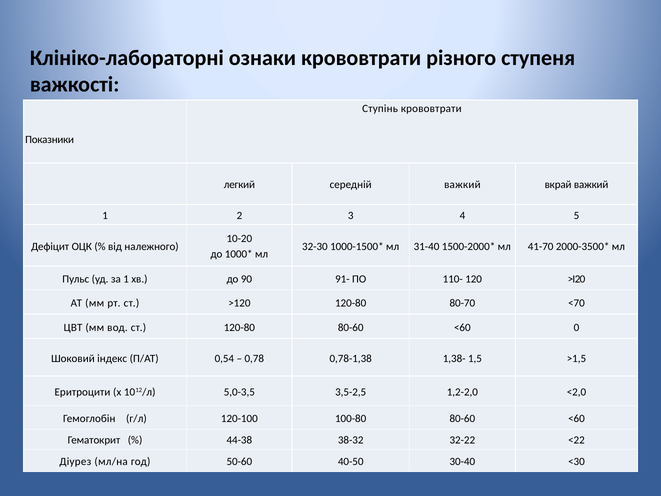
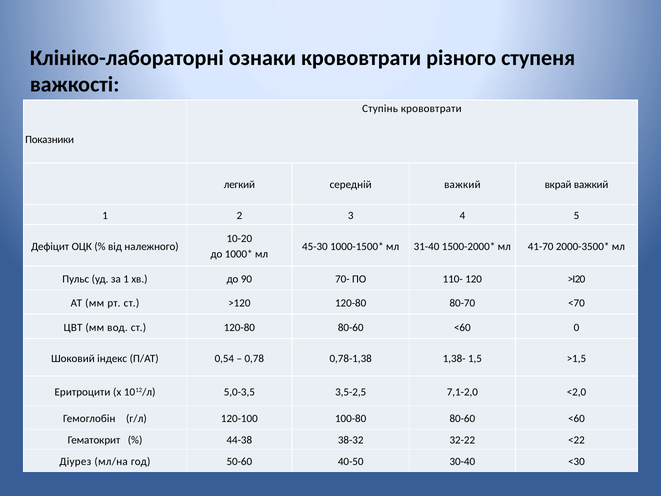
32-30: 32-30 -> 45-30 (315, 246)
91-: 91- -> 70- (342, 279)
1,2-2,0: 1,2-2,0 -> 7,1-2,0 (462, 392)
